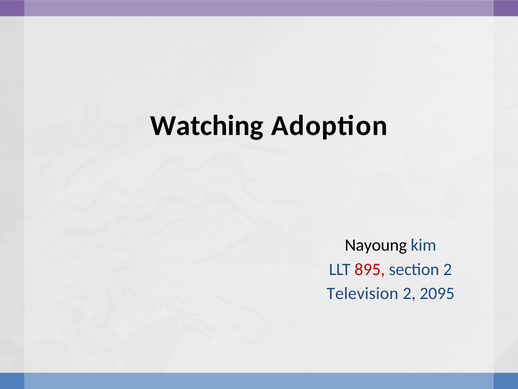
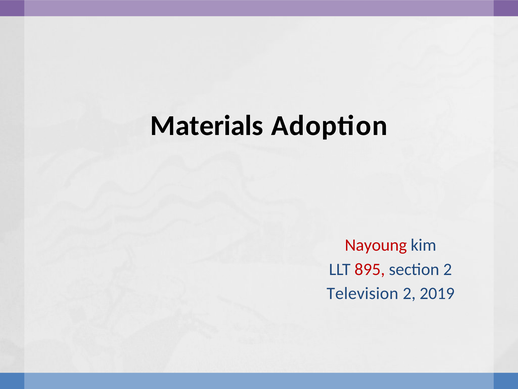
Watching: Watching -> Materials (207, 125)
Nayoung colour: black -> red (376, 245)
2095: 2095 -> 2019 (437, 293)
